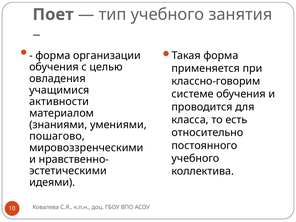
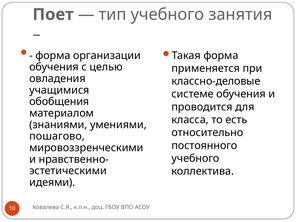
классно-говорим: классно-говорим -> классно-деловые (216, 81)
активности: активности -> обобщения (59, 102)
